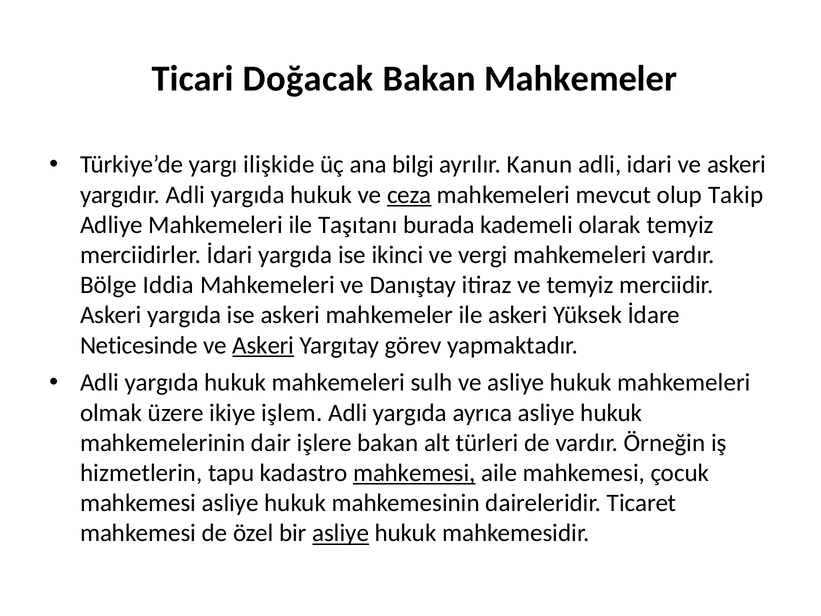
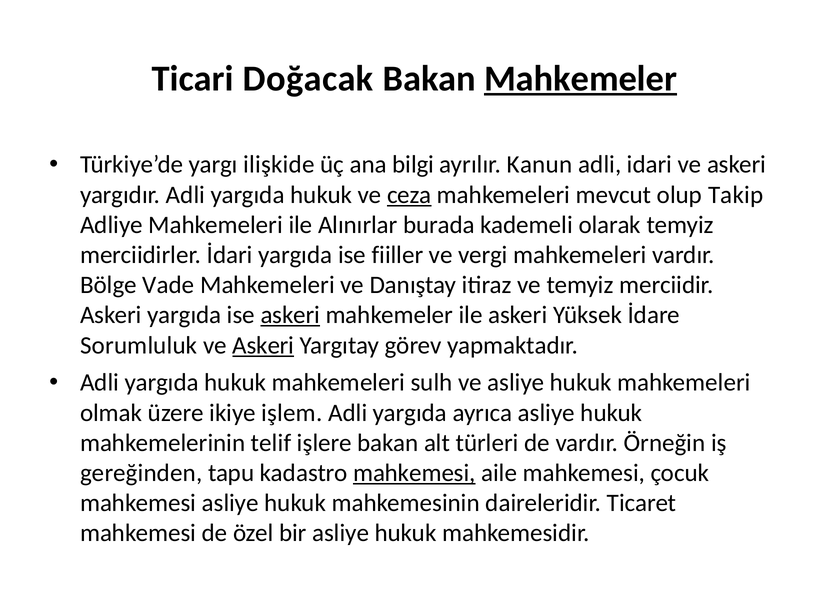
Mahkemeler underline: none -> present (581, 78)
Taşıtanı: Taşıtanı -> Alınırlar (358, 225)
ikinci: ikinci -> fiiller (398, 255)
Iddia: Iddia -> Vade (168, 285)
askeri underline: none -> present (290, 315)
Neticesinde: Neticesinde -> Sorumluluk (139, 345)
dair: dair -> telif (271, 443)
hizmetlerin: hizmetlerin -> gereğinden (141, 473)
asliye underline: present -> none (341, 533)
